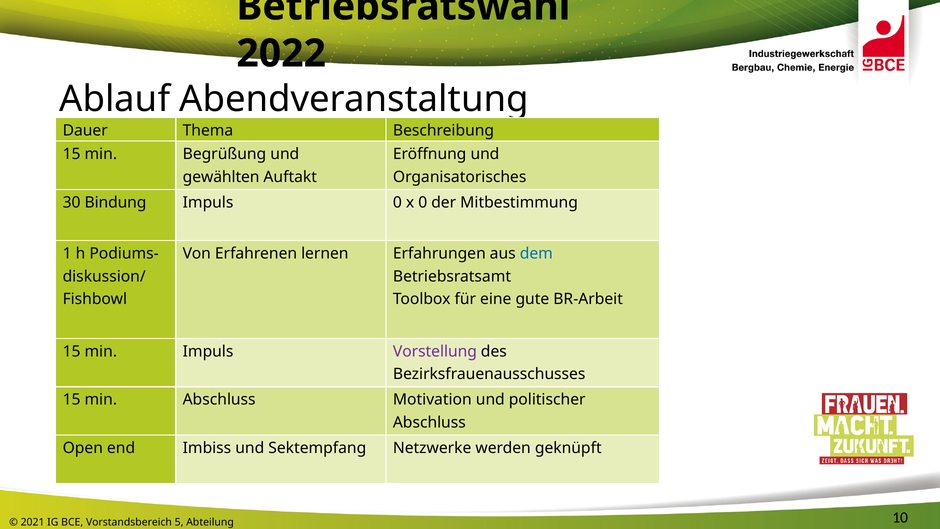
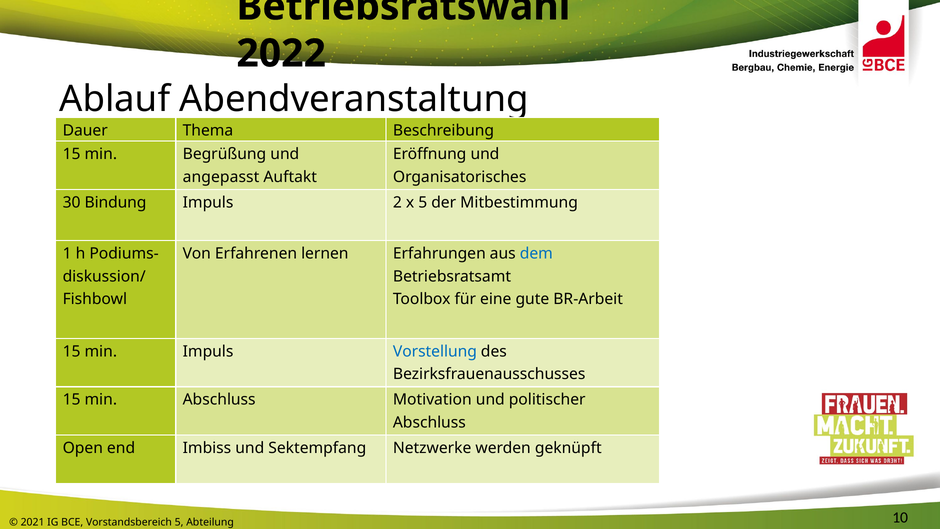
gewählten: gewählten -> angepasst (221, 177)
Impuls 0: 0 -> 2 (397, 202)
x 0: 0 -> 5 (423, 202)
Vorstellung colour: purple -> blue (435, 351)
